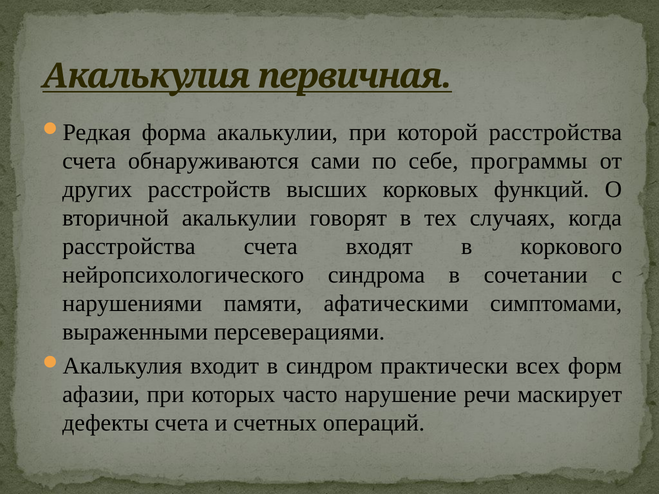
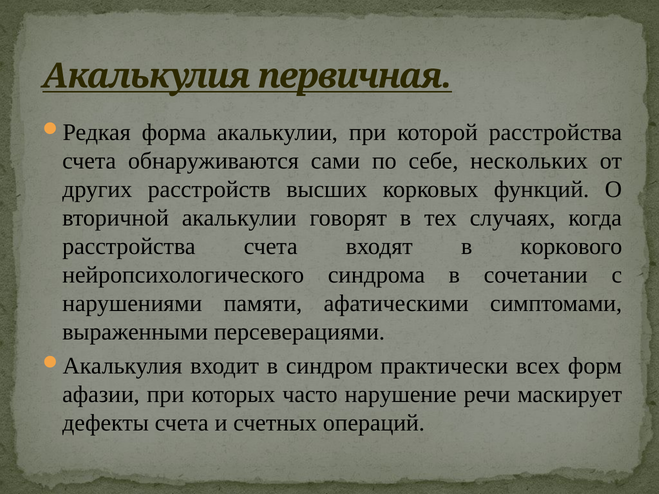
программы: программы -> нескольких (529, 161)
